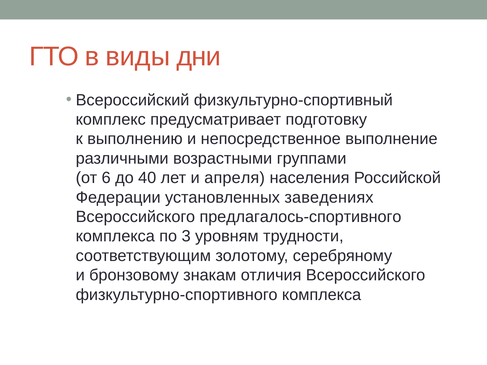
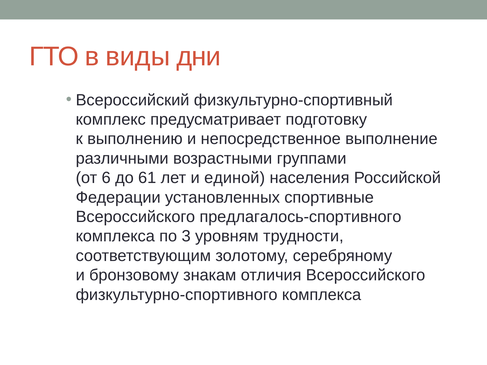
40: 40 -> 61 (147, 178)
апреля: апреля -> единой (235, 178)
заведениях: заведениях -> спортивные (329, 197)
